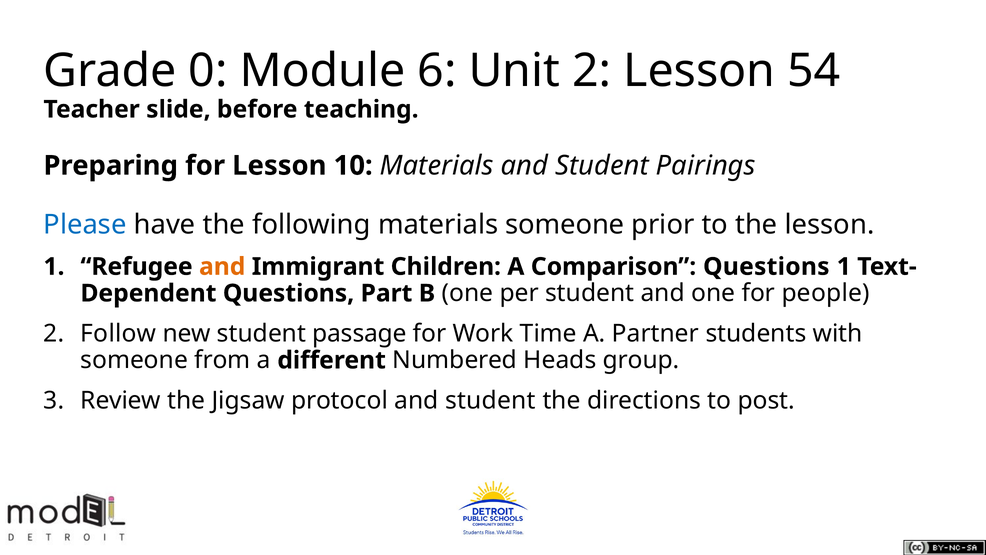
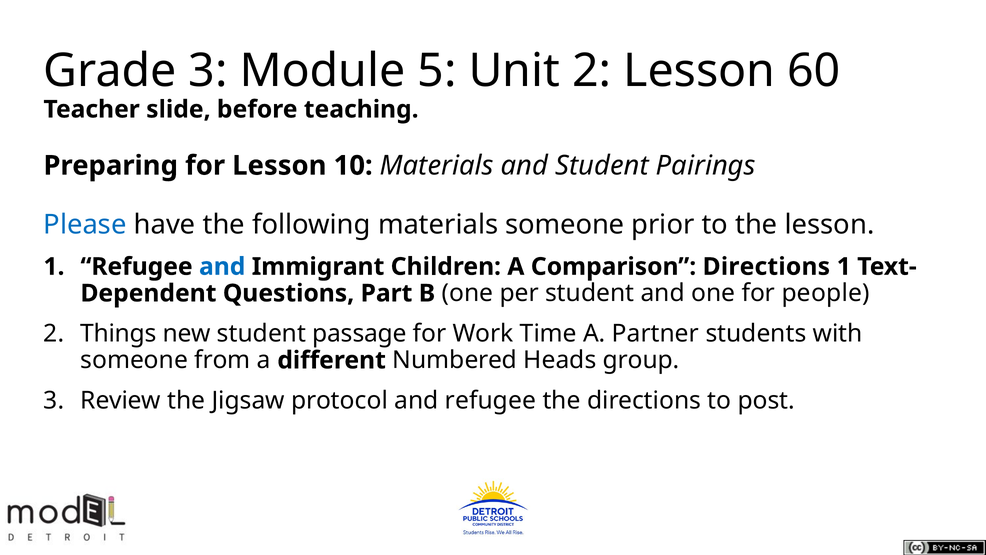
Grade 0: 0 -> 3 (208, 71)
6: 6 -> 5 (437, 71)
54: 54 -> 60 (814, 71)
and colour: orange -> blue (222, 267)
Comparison Questions: Questions -> Directions (766, 267)
Follow: Follow -> Things (118, 333)
protocol and student: student -> refugee (490, 400)
